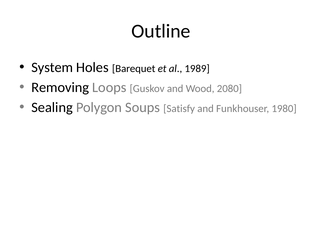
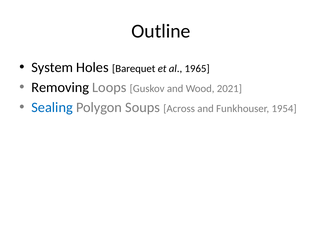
1989: 1989 -> 1965 (197, 69)
2080: 2080 -> 2021 (229, 89)
Sealing colour: black -> blue (52, 108)
Satisfy: Satisfy -> Across (179, 109)
1980: 1980 -> 1954 (284, 109)
